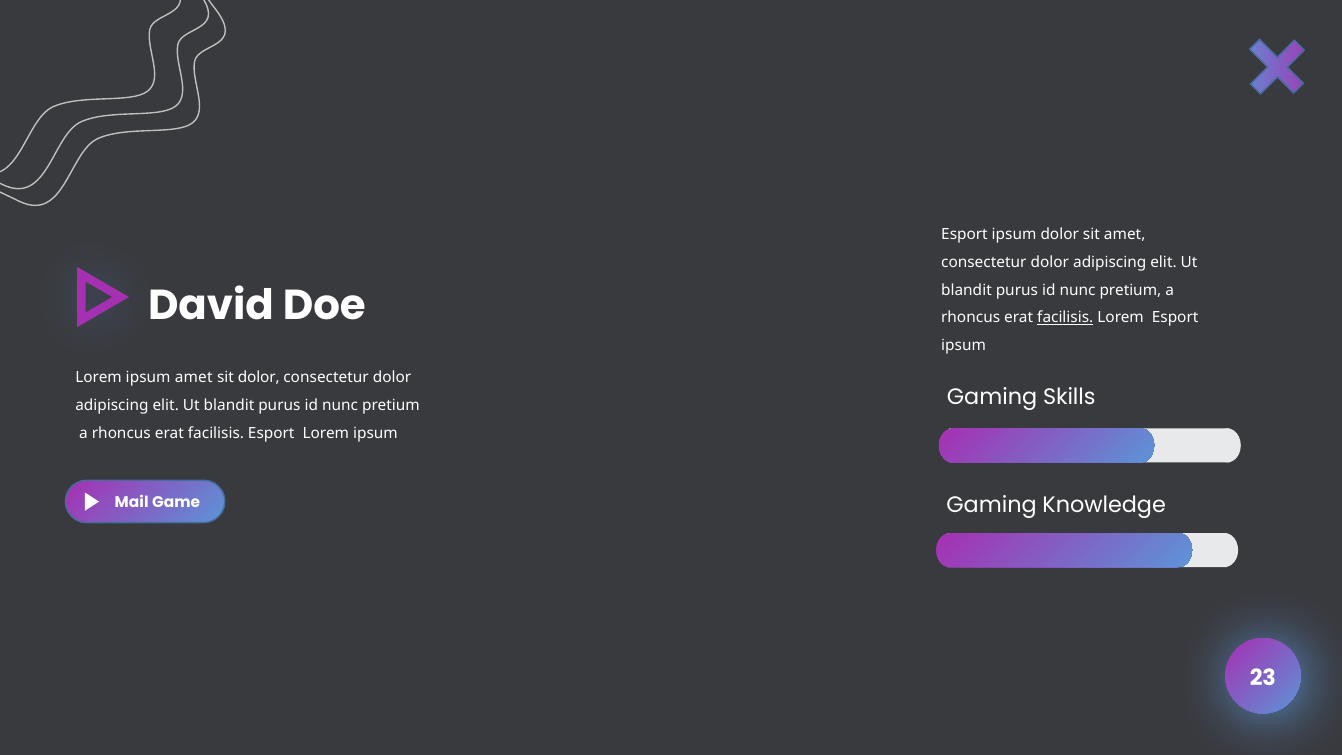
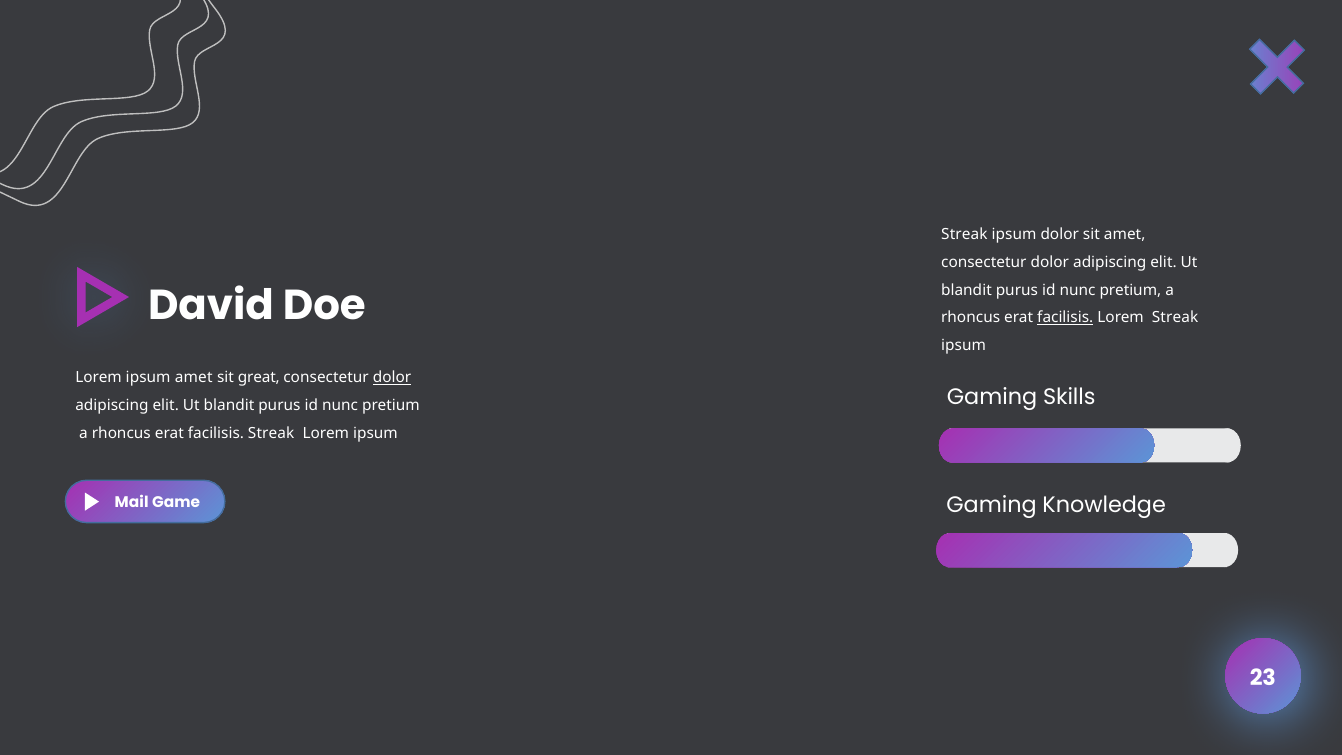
Esport: Esport -> Streak (964, 235)
Lorem Esport: Esport -> Streak (1175, 318)
sit dolor: dolor -> great (259, 377)
dolor underline: none -> present (392, 377)
Esport: Esport -> Streak (271, 433)
